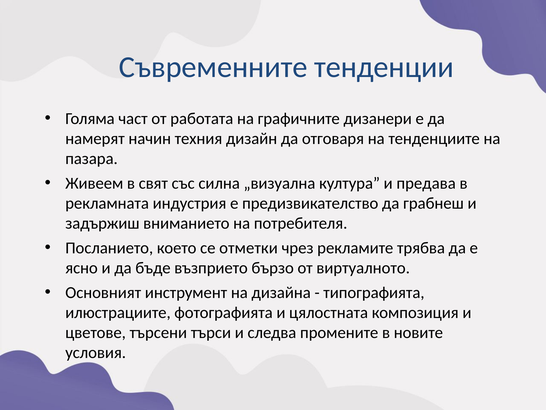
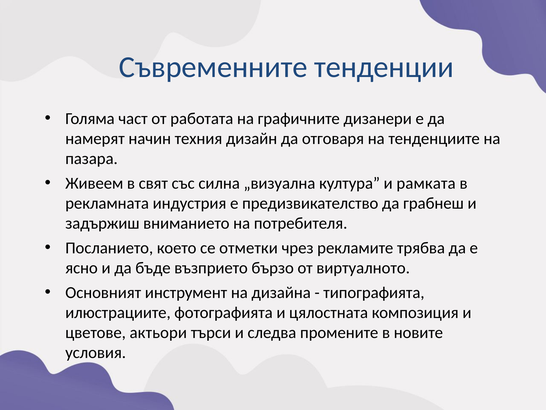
предава: предава -> рамката (426, 183)
търсени: търсени -> актьори (158, 332)
